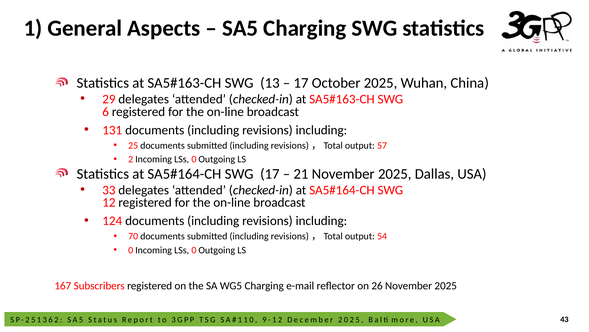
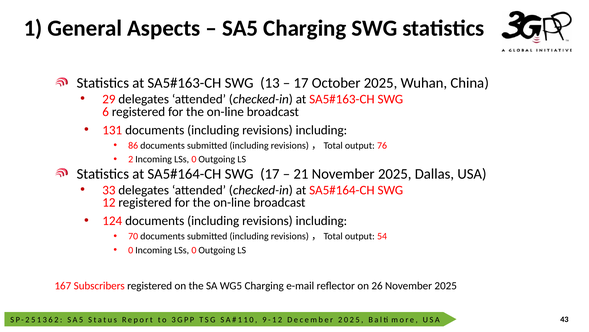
25: 25 -> 86 (133, 145)
57: 57 -> 76 (382, 145)
